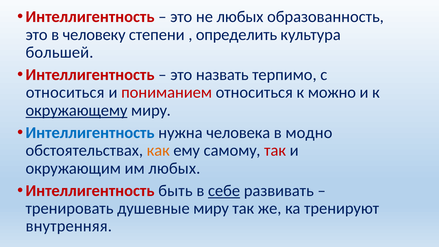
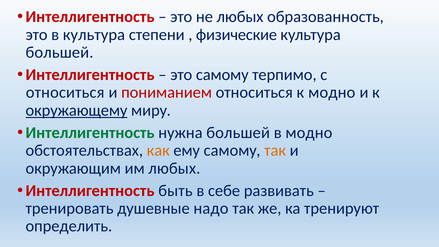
в человеку: человеку -> культура (94, 35)
определить: определить -> физические (237, 35)
это назвать: назвать -> самому (222, 75)
к можно: можно -> модно (332, 93)
Интеллигентность colour: blue -> green (90, 133)
нужна человека: человека -> большей (238, 133)
так colour: red -> orange (275, 150)
себе underline: present -> none (224, 191)
душевные миру: миру -> надо (211, 208)
внутренняя: внутренняя -> определить (69, 226)
